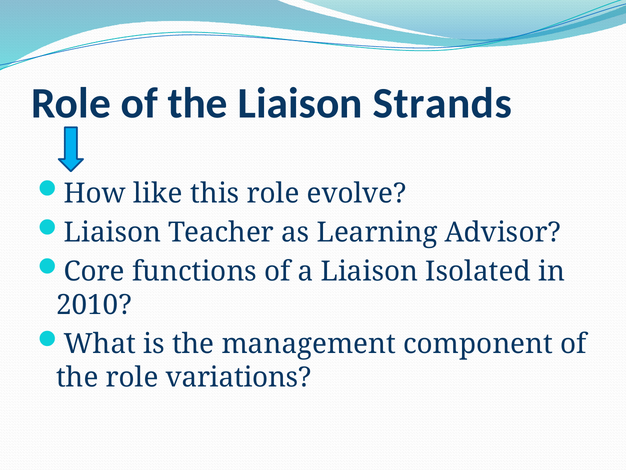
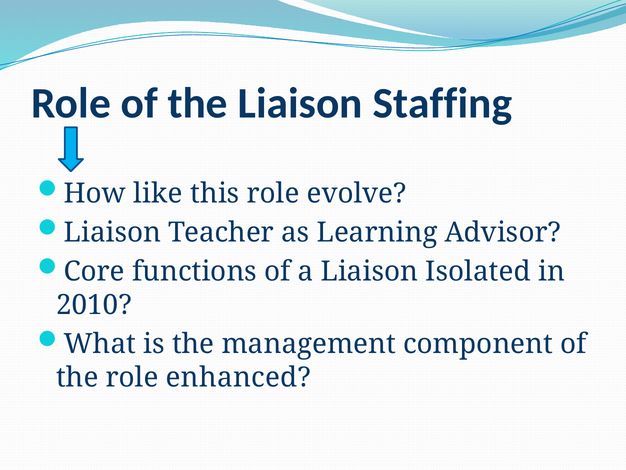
Strands: Strands -> Staffing (443, 103)
variations: variations -> enhanced (238, 377)
